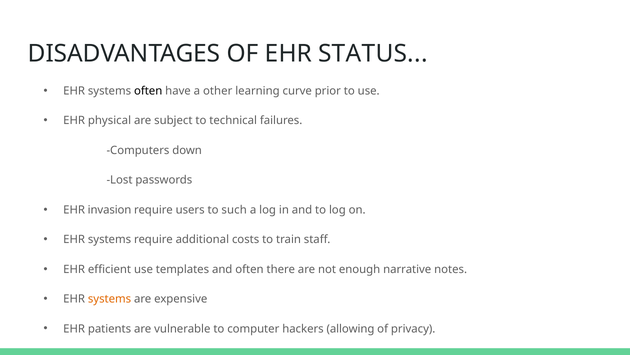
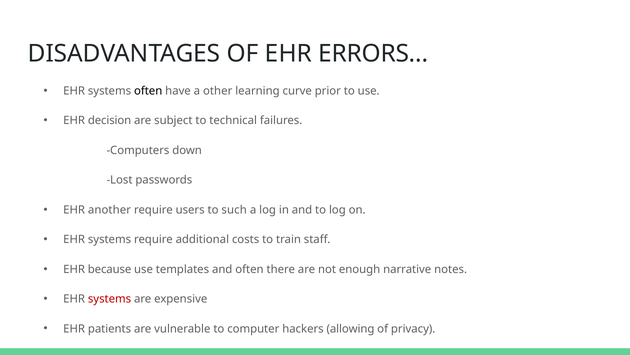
STATUS: STATUS -> ERRORS (373, 53)
physical: physical -> decision (110, 120)
invasion: invasion -> another (109, 210)
efficient: efficient -> because (110, 269)
systems colour: orange -> red (110, 299)
